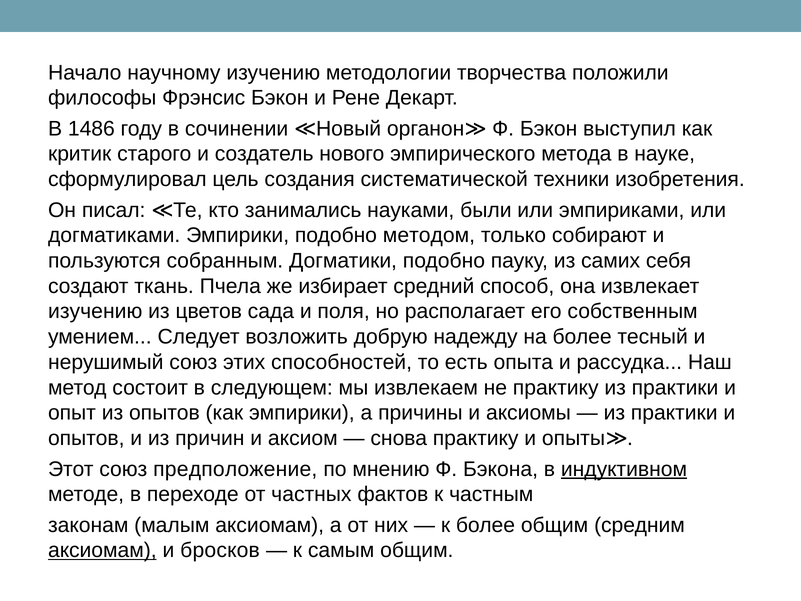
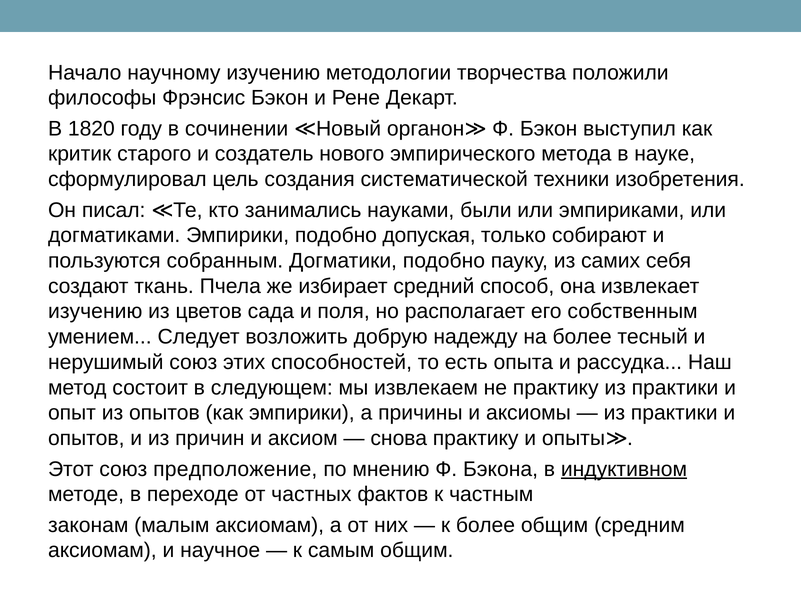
1486: 1486 -> 1820 (91, 129)
методом: методом -> допуская (429, 235)
аксиомам underline: present -> none (102, 550)
бросков: бросков -> научное (220, 550)
